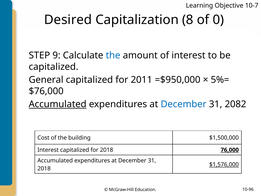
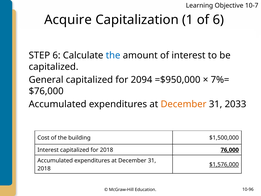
Desired: Desired -> Acquire (68, 20)
8: 8 -> 1 (188, 20)
of 0: 0 -> 6 (218, 20)
STEP 9: 9 -> 6 (56, 55)
2011: 2011 -> 2094 (142, 80)
5%=: 5%= -> 7%= (220, 80)
Accumulated underline: present -> none (58, 104)
December colour: blue -> orange (184, 104)
2082: 2082 -> 2033 (235, 104)
